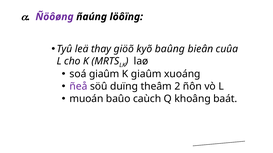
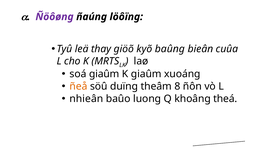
ñeå colour: purple -> orange (78, 87)
2: 2 -> 8 (177, 87)
muoán: muoán -> nhieân (86, 99)
caùch: caùch -> luong (147, 99)
baát: baát -> theá (225, 99)
